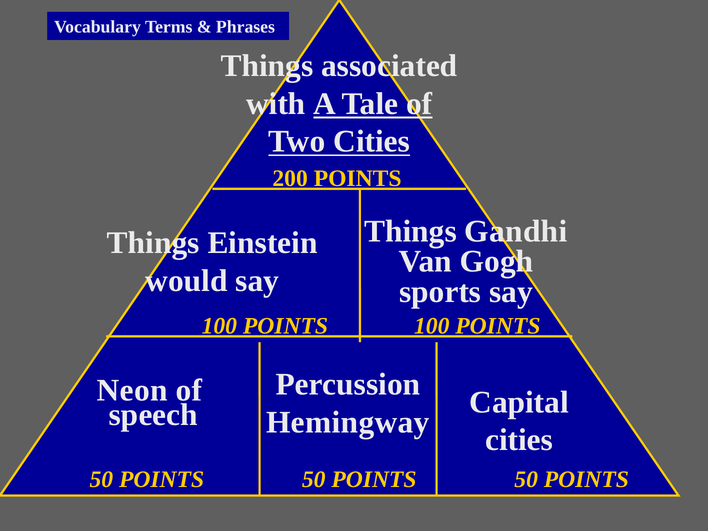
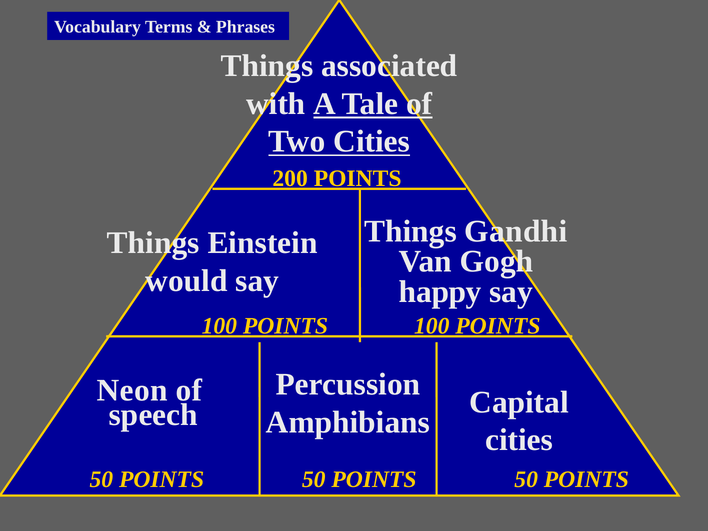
sports: sports -> happy (440, 292)
Hemingway: Hemingway -> Amphibians (348, 422)
